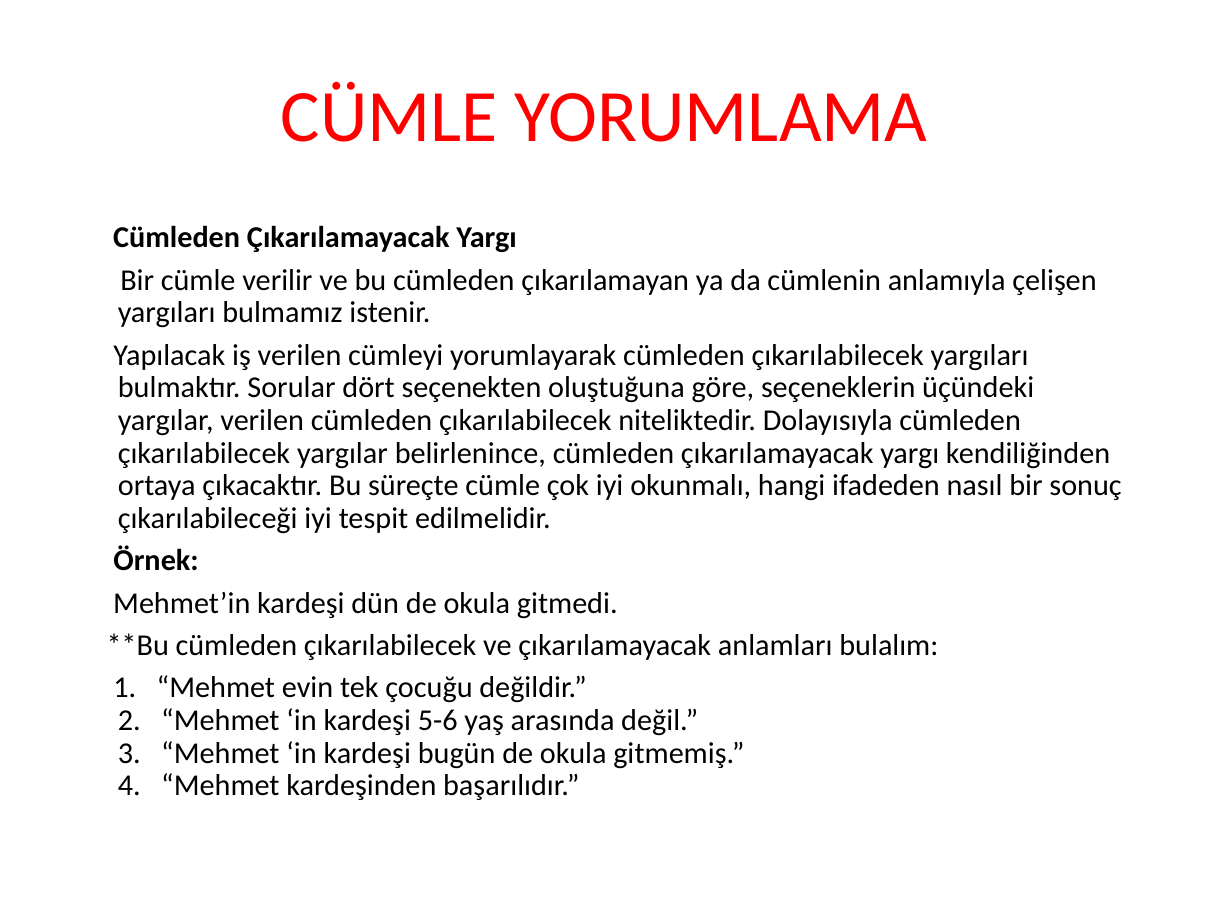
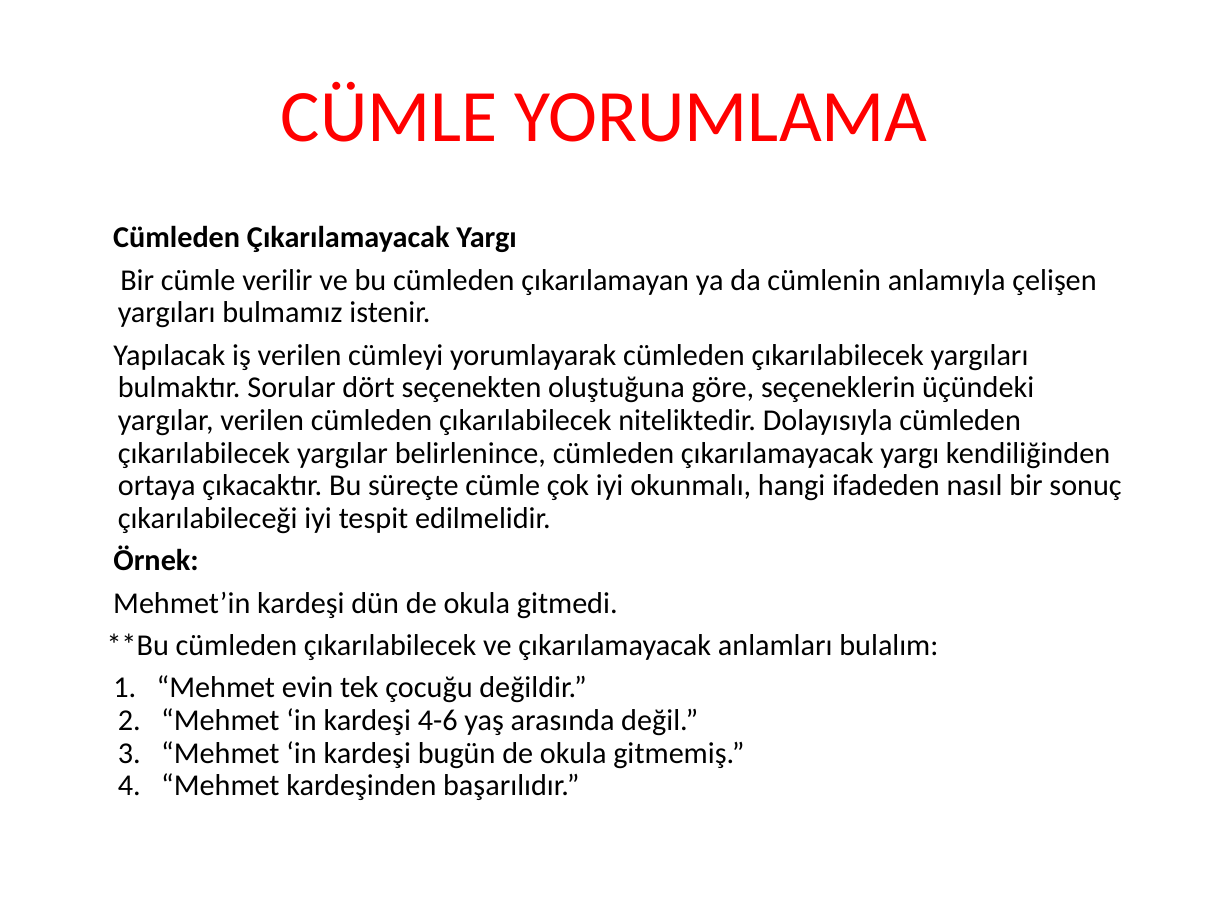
5-6: 5-6 -> 4-6 (438, 720)
